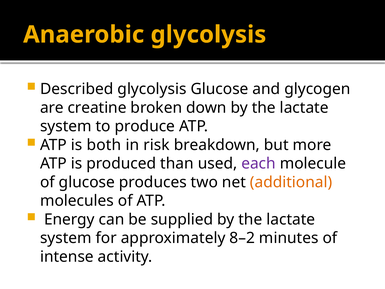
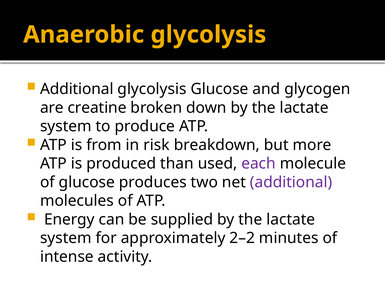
Described: Described -> Additional (77, 89)
both: both -> from (104, 145)
additional colour: orange -> purple (291, 182)
8–2: 8–2 -> 2–2 (242, 238)
